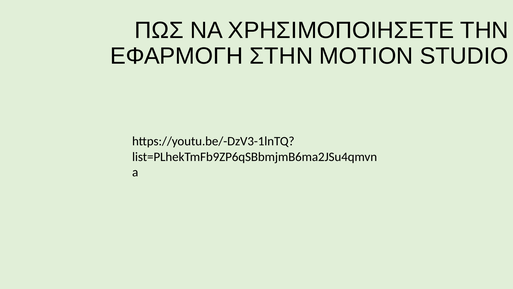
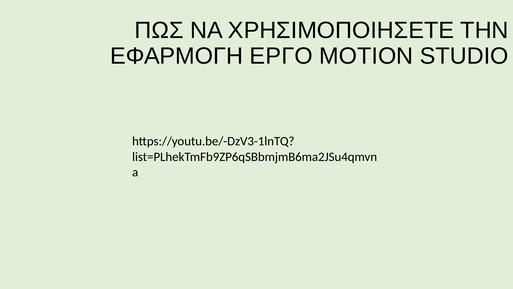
ΣΤΗΝ: ΣΤΗΝ -> ΕΡΓΟ (281, 56)
